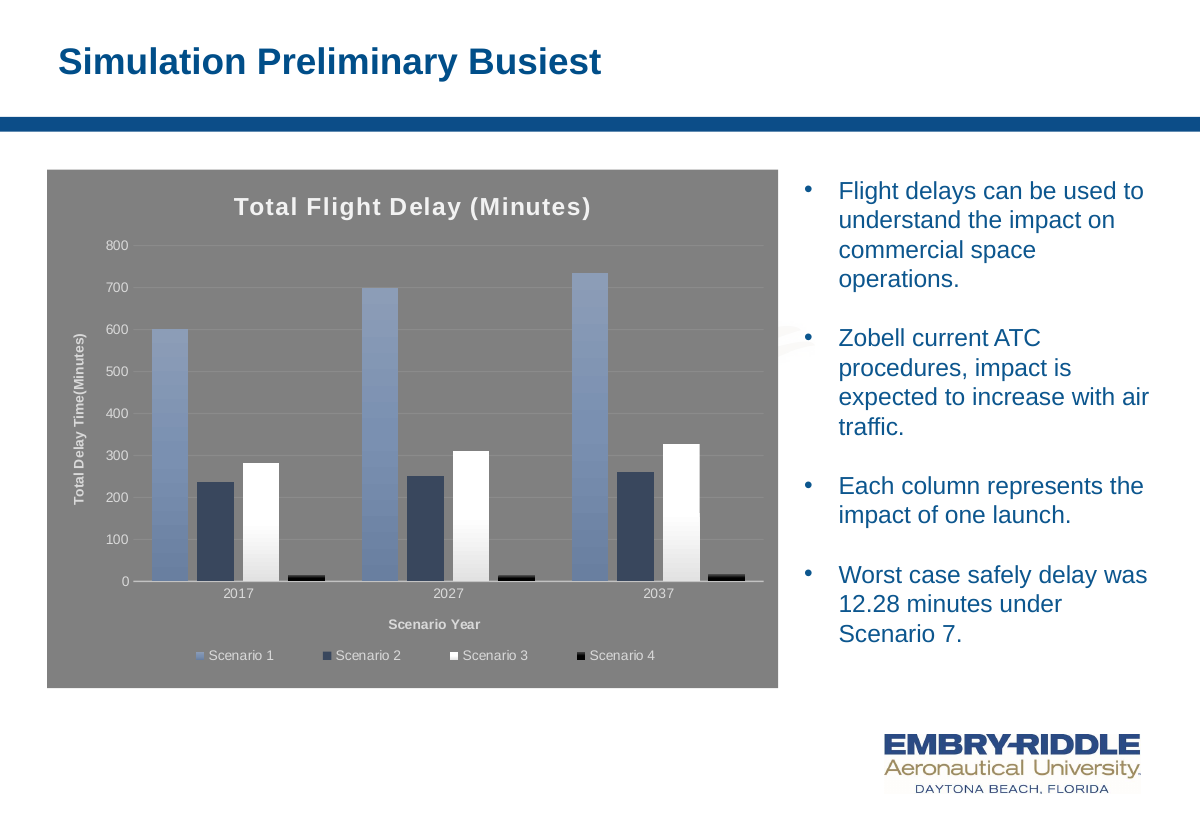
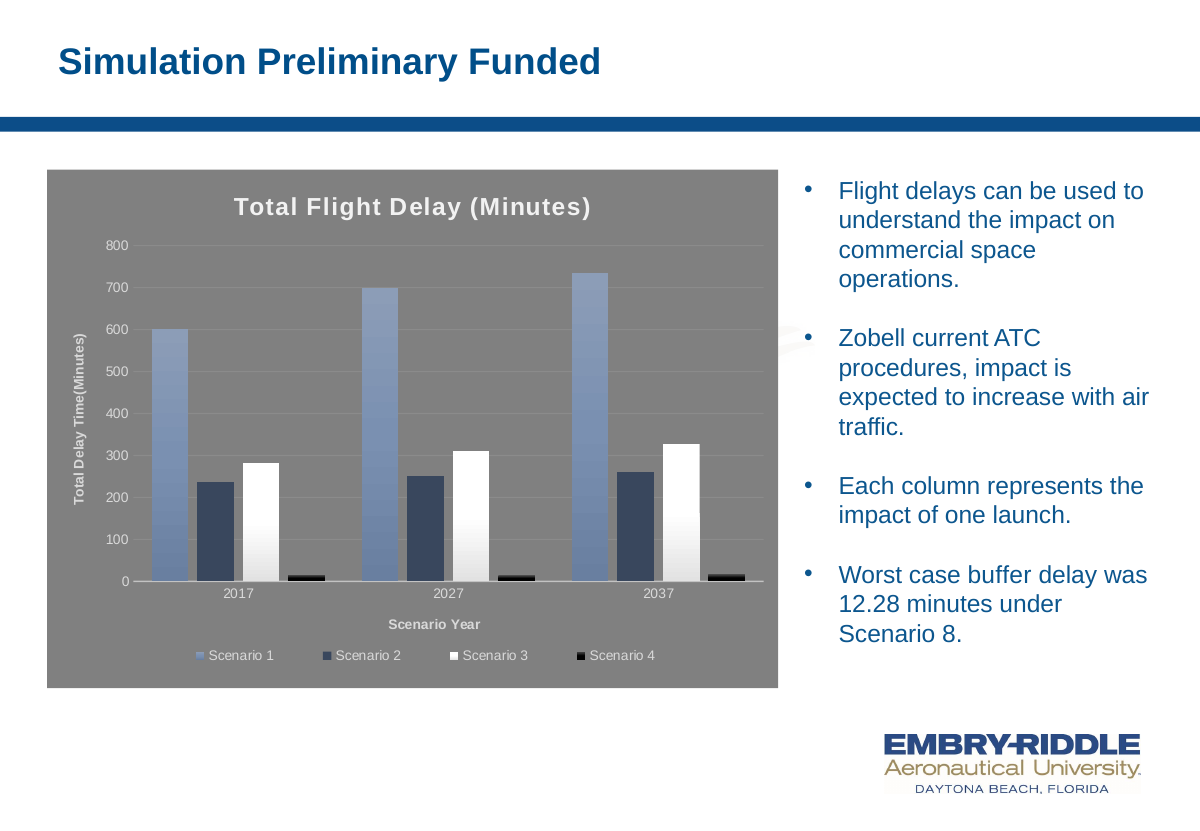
Busiest: Busiest -> Funded (535, 62)
safely: safely -> buffer (1000, 575)
7: 7 -> 8 (952, 634)
